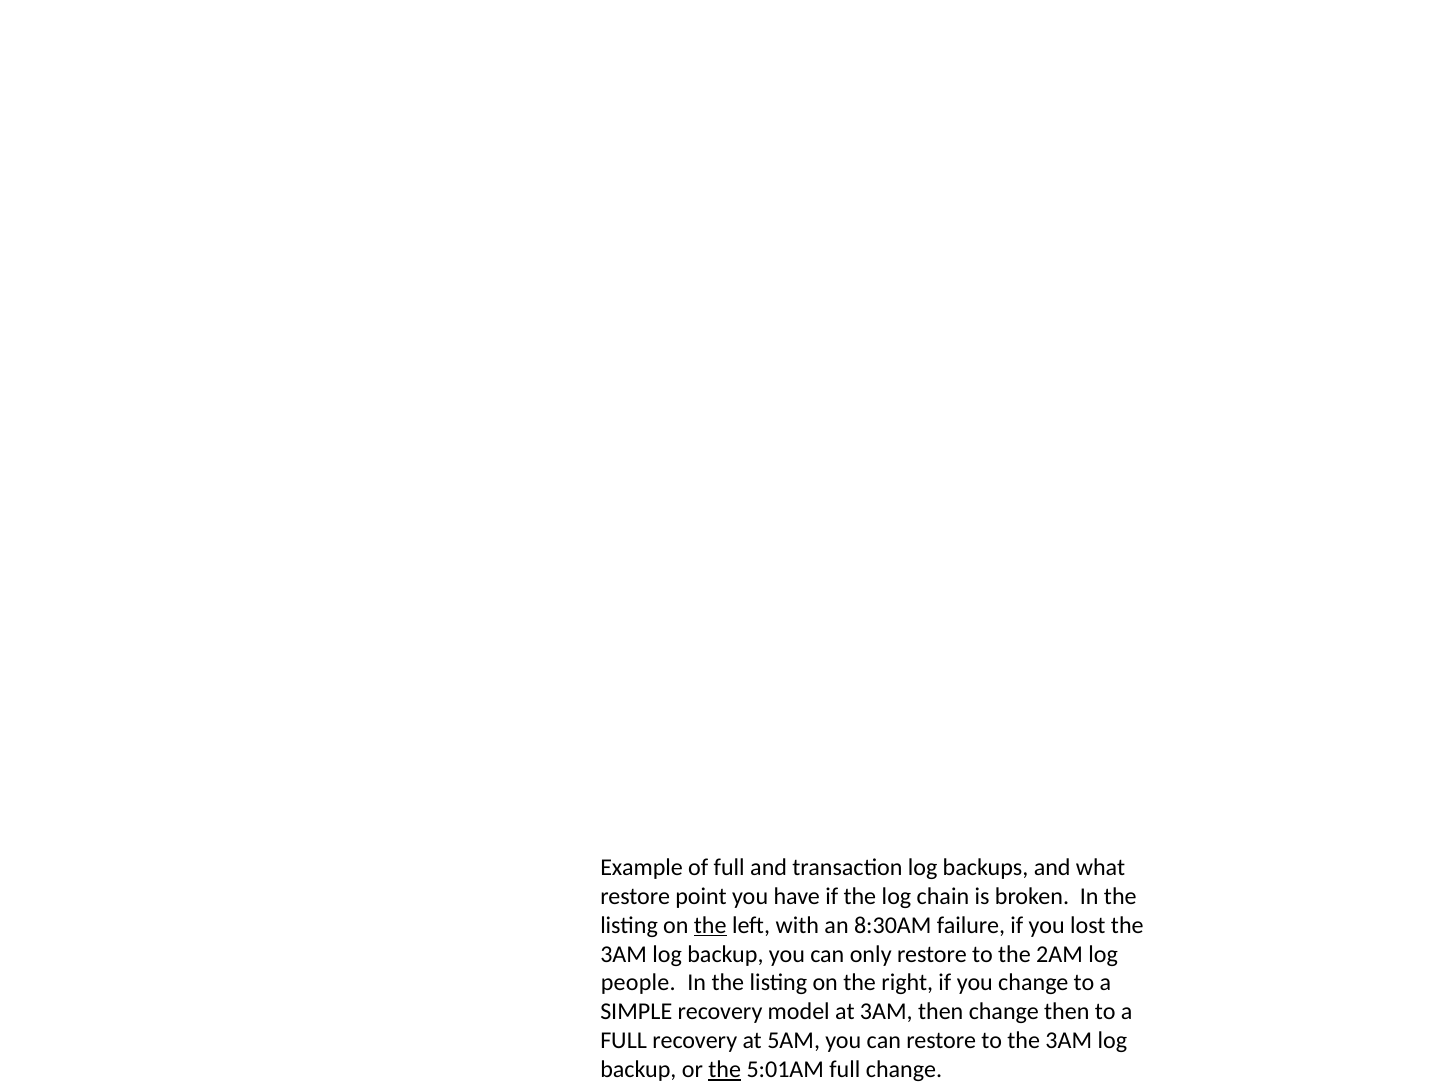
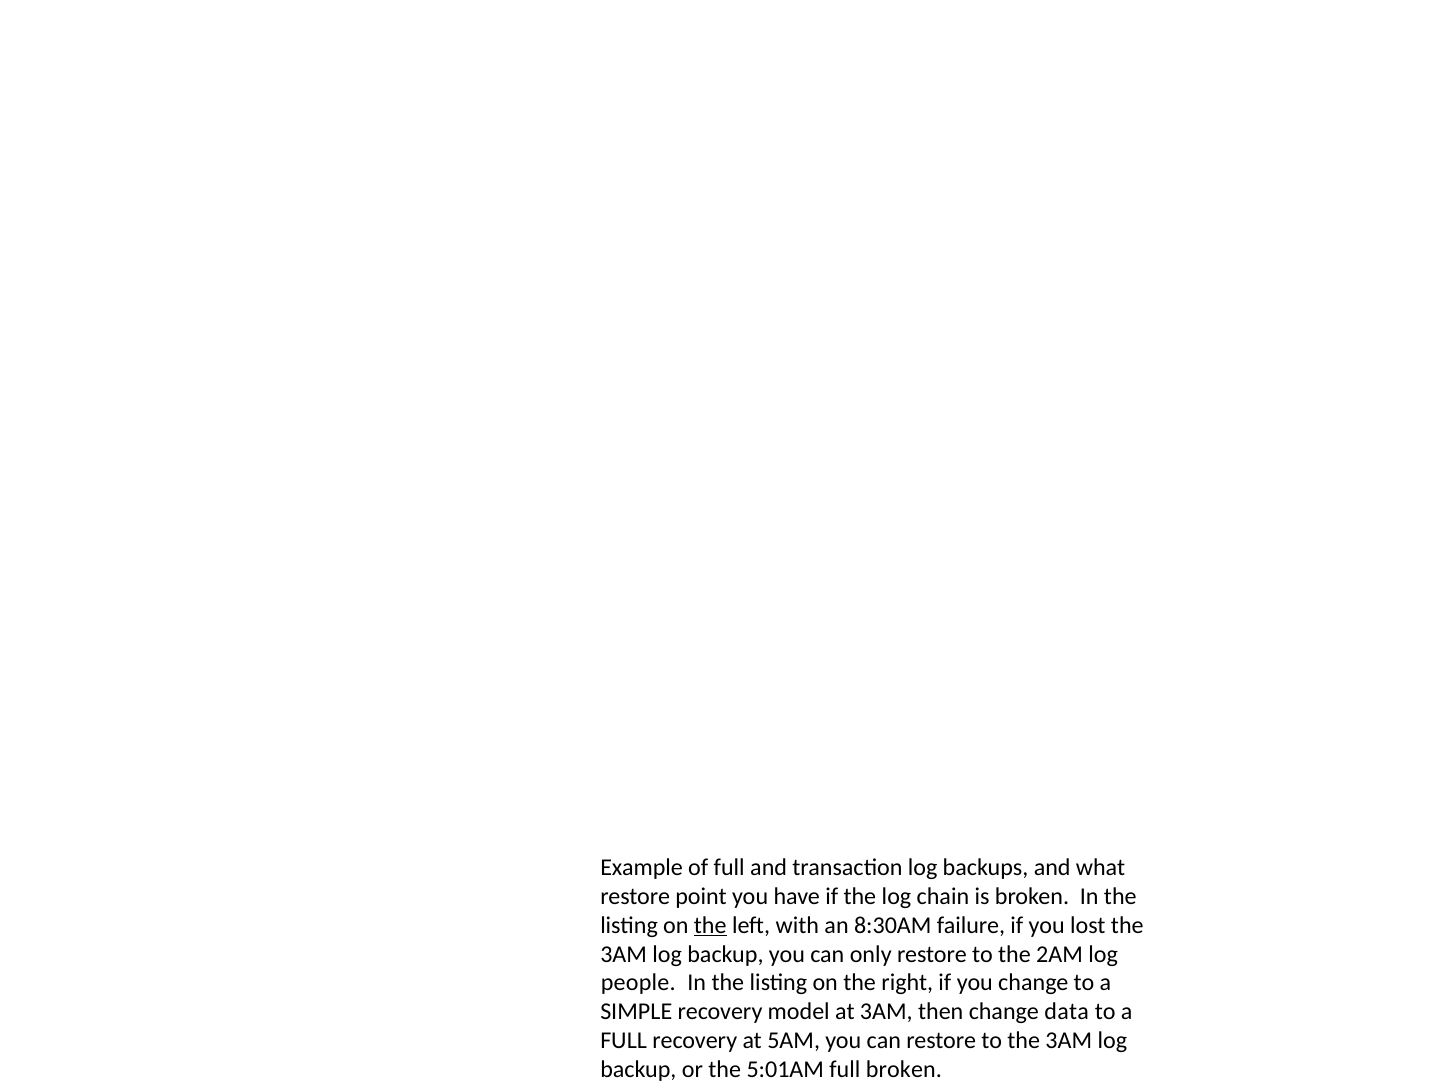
change then: then -> data (1067, 1012)
the underline: present -> none (725, 1070)
full change: change -> broken (904, 1070)
